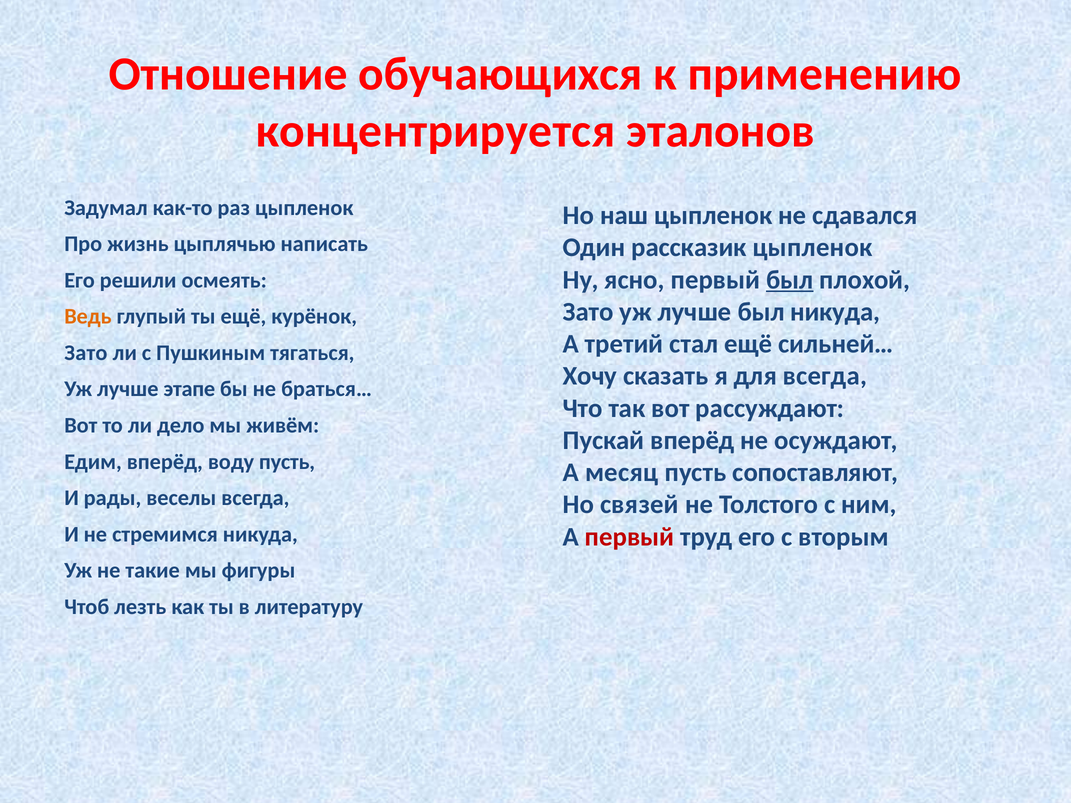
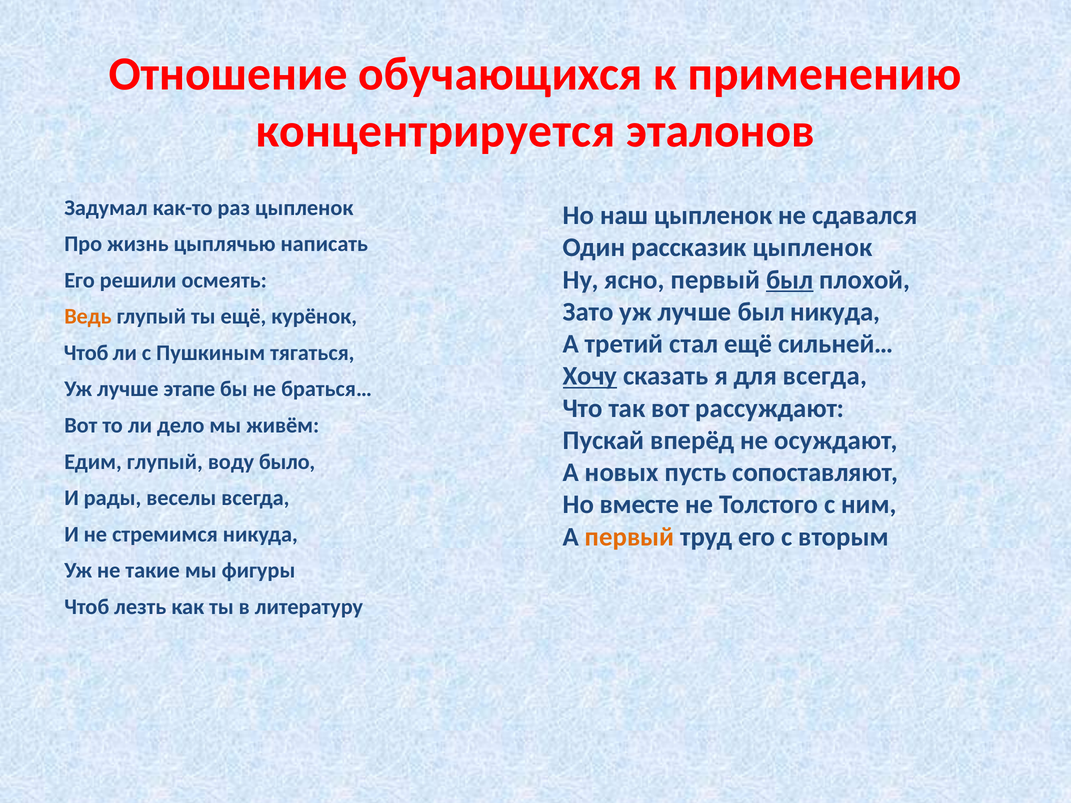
Зато: Зато -> Чтоб (86, 353)
Хочу underline: none -> present (590, 376)
Едим вперёд: вперёд -> глупый (165, 462)
воду пусть: пусть -> было (287, 462)
месяц: месяц -> новых (622, 473)
связей: связей -> вместе (640, 505)
первый colour: red -> orange (630, 537)
